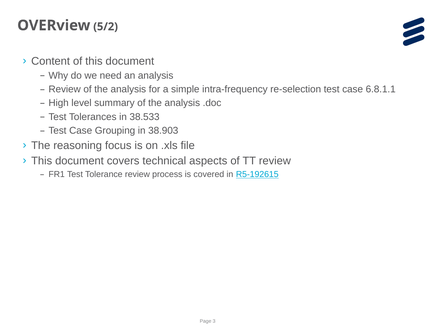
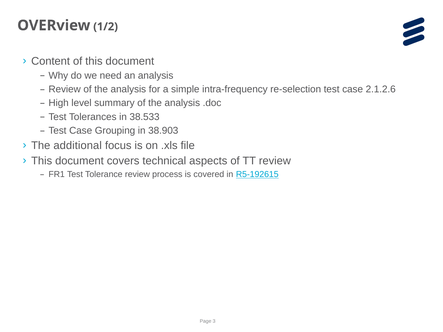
5/2: 5/2 -> 1/2 (106, 27)
6.8.1.1: 6.8.1.1 -> 2.1.2.6 (381, 89)
reasoning: reasoning -> additional (78, 146)
